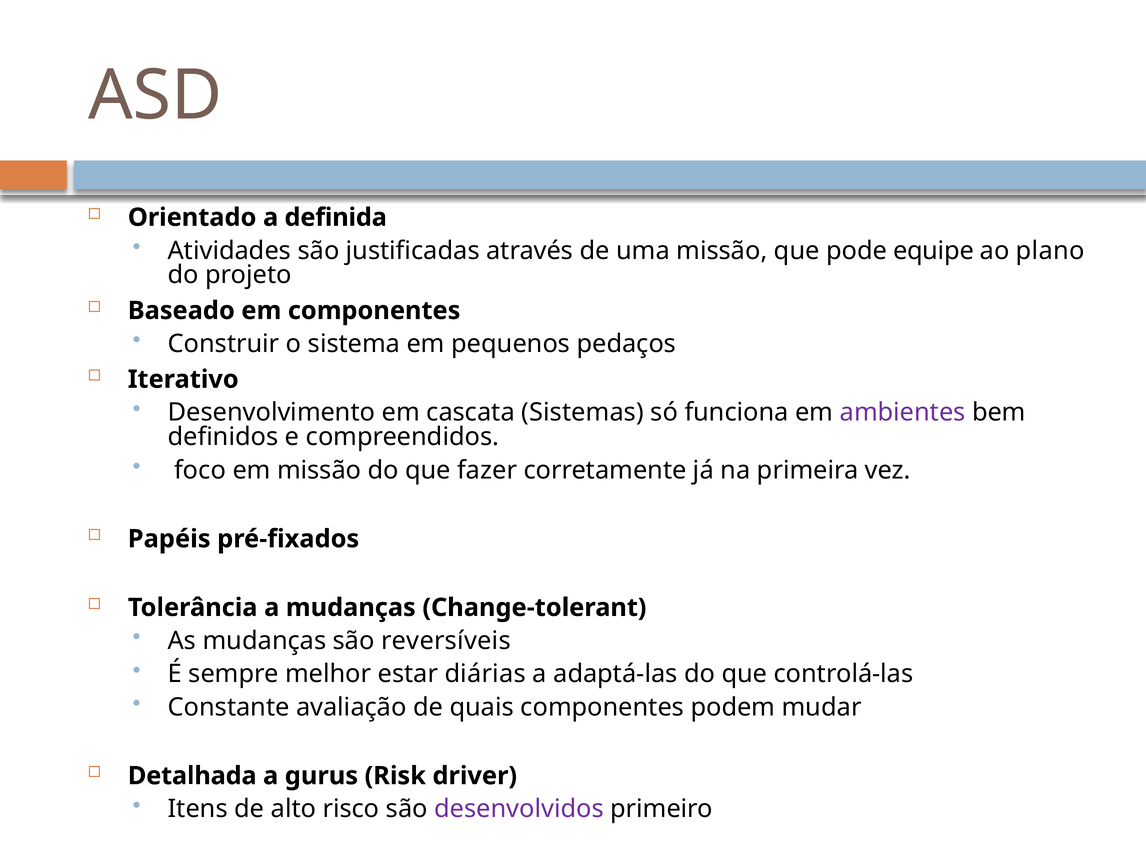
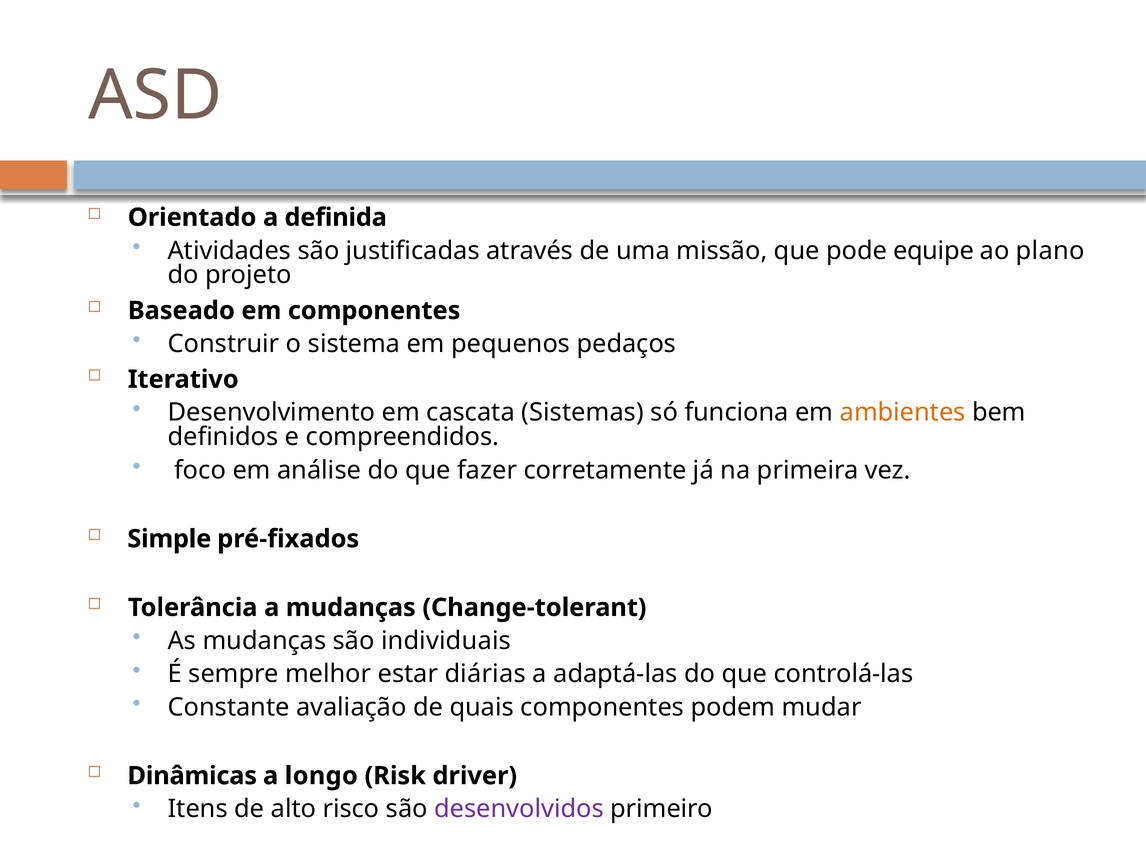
ambientes colour: purple -> orange (903, 412)
em missão: missão -> análise (319, 470)
Papéis: Papéis -> Simple (169, 539)
reversíveis: reversíveis -> individuais (446, 640)
Detalhada: Detalhada -> Dinâmicas (192, 775)
gurus: gurus -> longo (321, 775)
